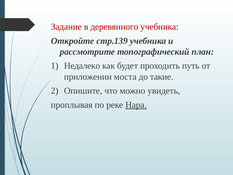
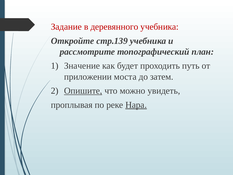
Недалеко: Недалеко -> Значение (82, 66)
такие: такие -> затем (162, 77)
Опишите underline: none -> present (83, 91)
